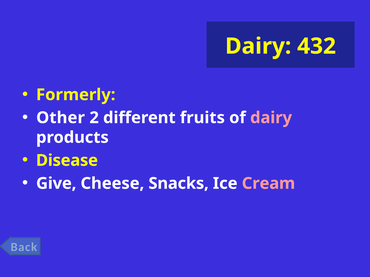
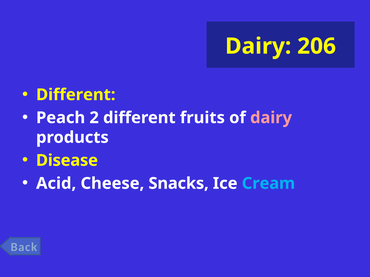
432: 432 -> 206 (317, 46)
Formerly: Formerly -> Different (76, 95)
Other: Other -> Peach (61, 118)
Give: Give -> Acid (56, 184)
Cream colour: pink -> light blue (268, 184)
